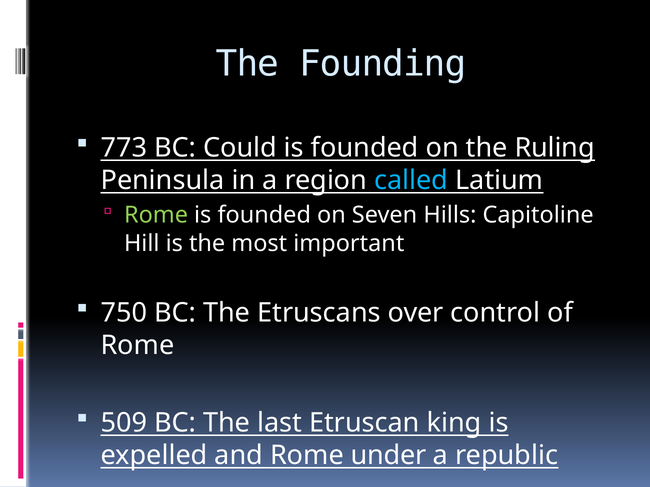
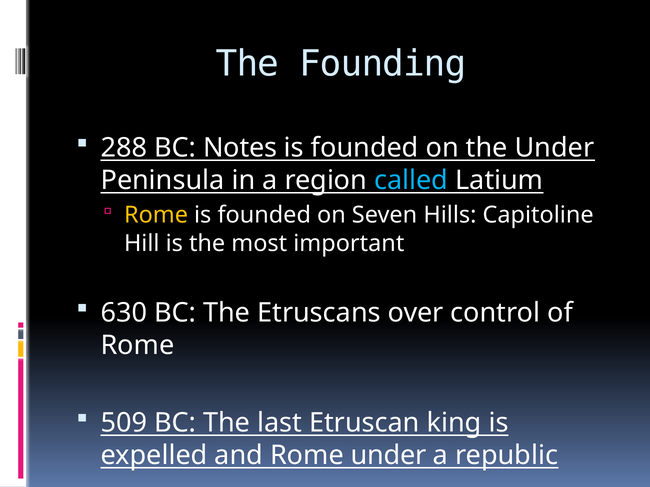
773: 773 -> 288 (124, 148)
Could: Could -> Notes (240, 148)
the Ruling: Ruling -> Under (555, 148)
Rome colour: light green -> yellow (156, 215)
750: 750 -> 630 (124, 313)
